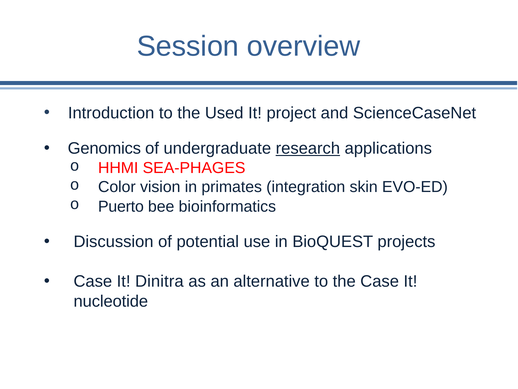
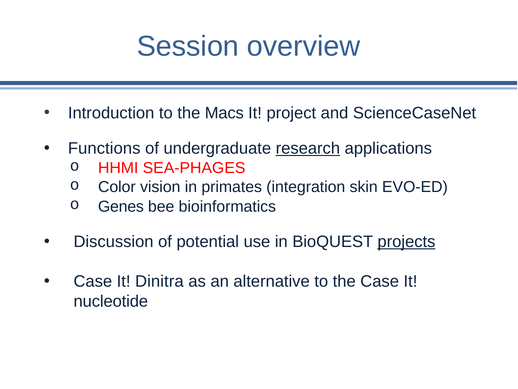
Used: Used -> Macs (224, 113)
Genomics: Genomics -> Functions (104, 148)
Puerto: Puerto -> Genes (121, 206)
projects underline: none -> present (406, 241)
